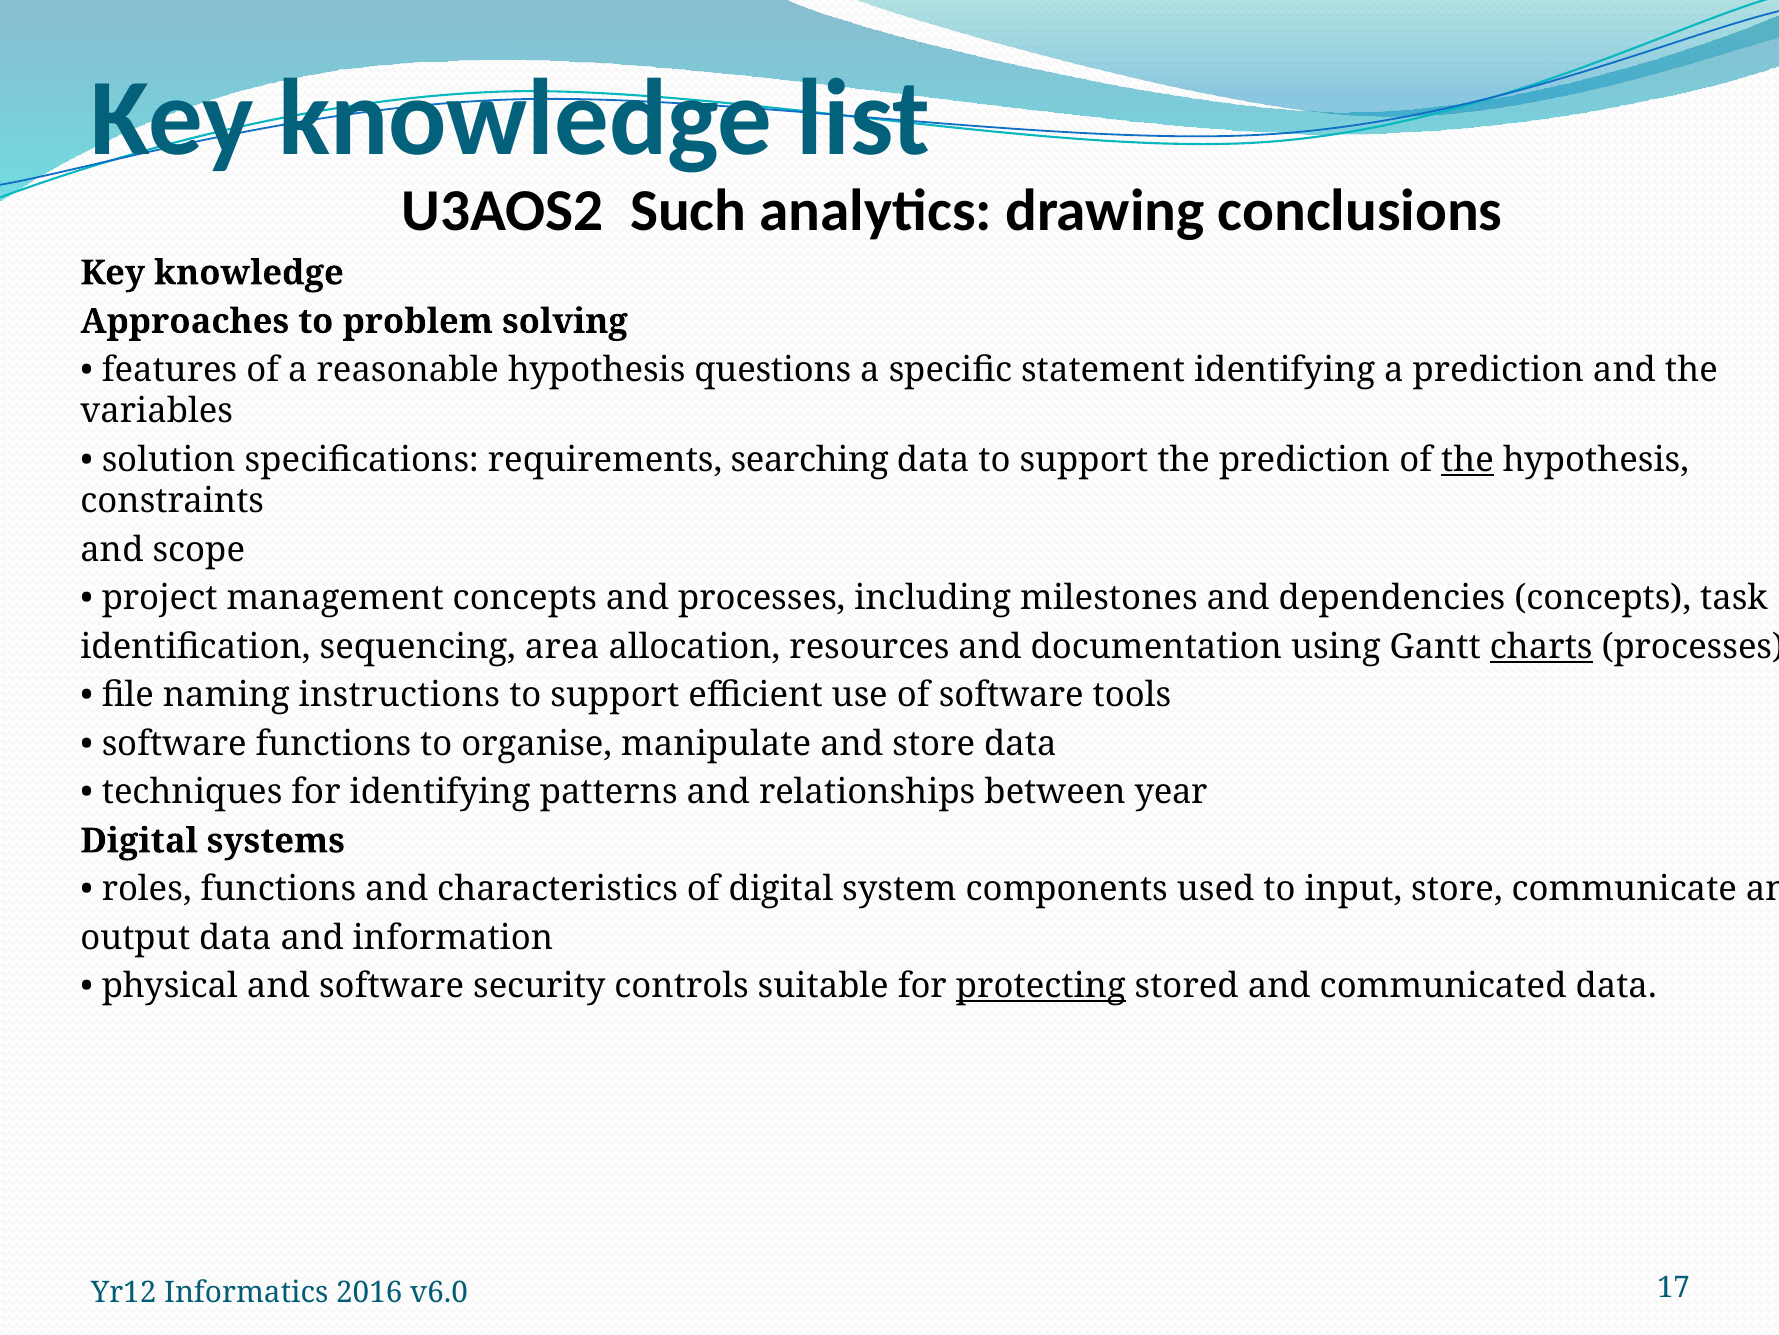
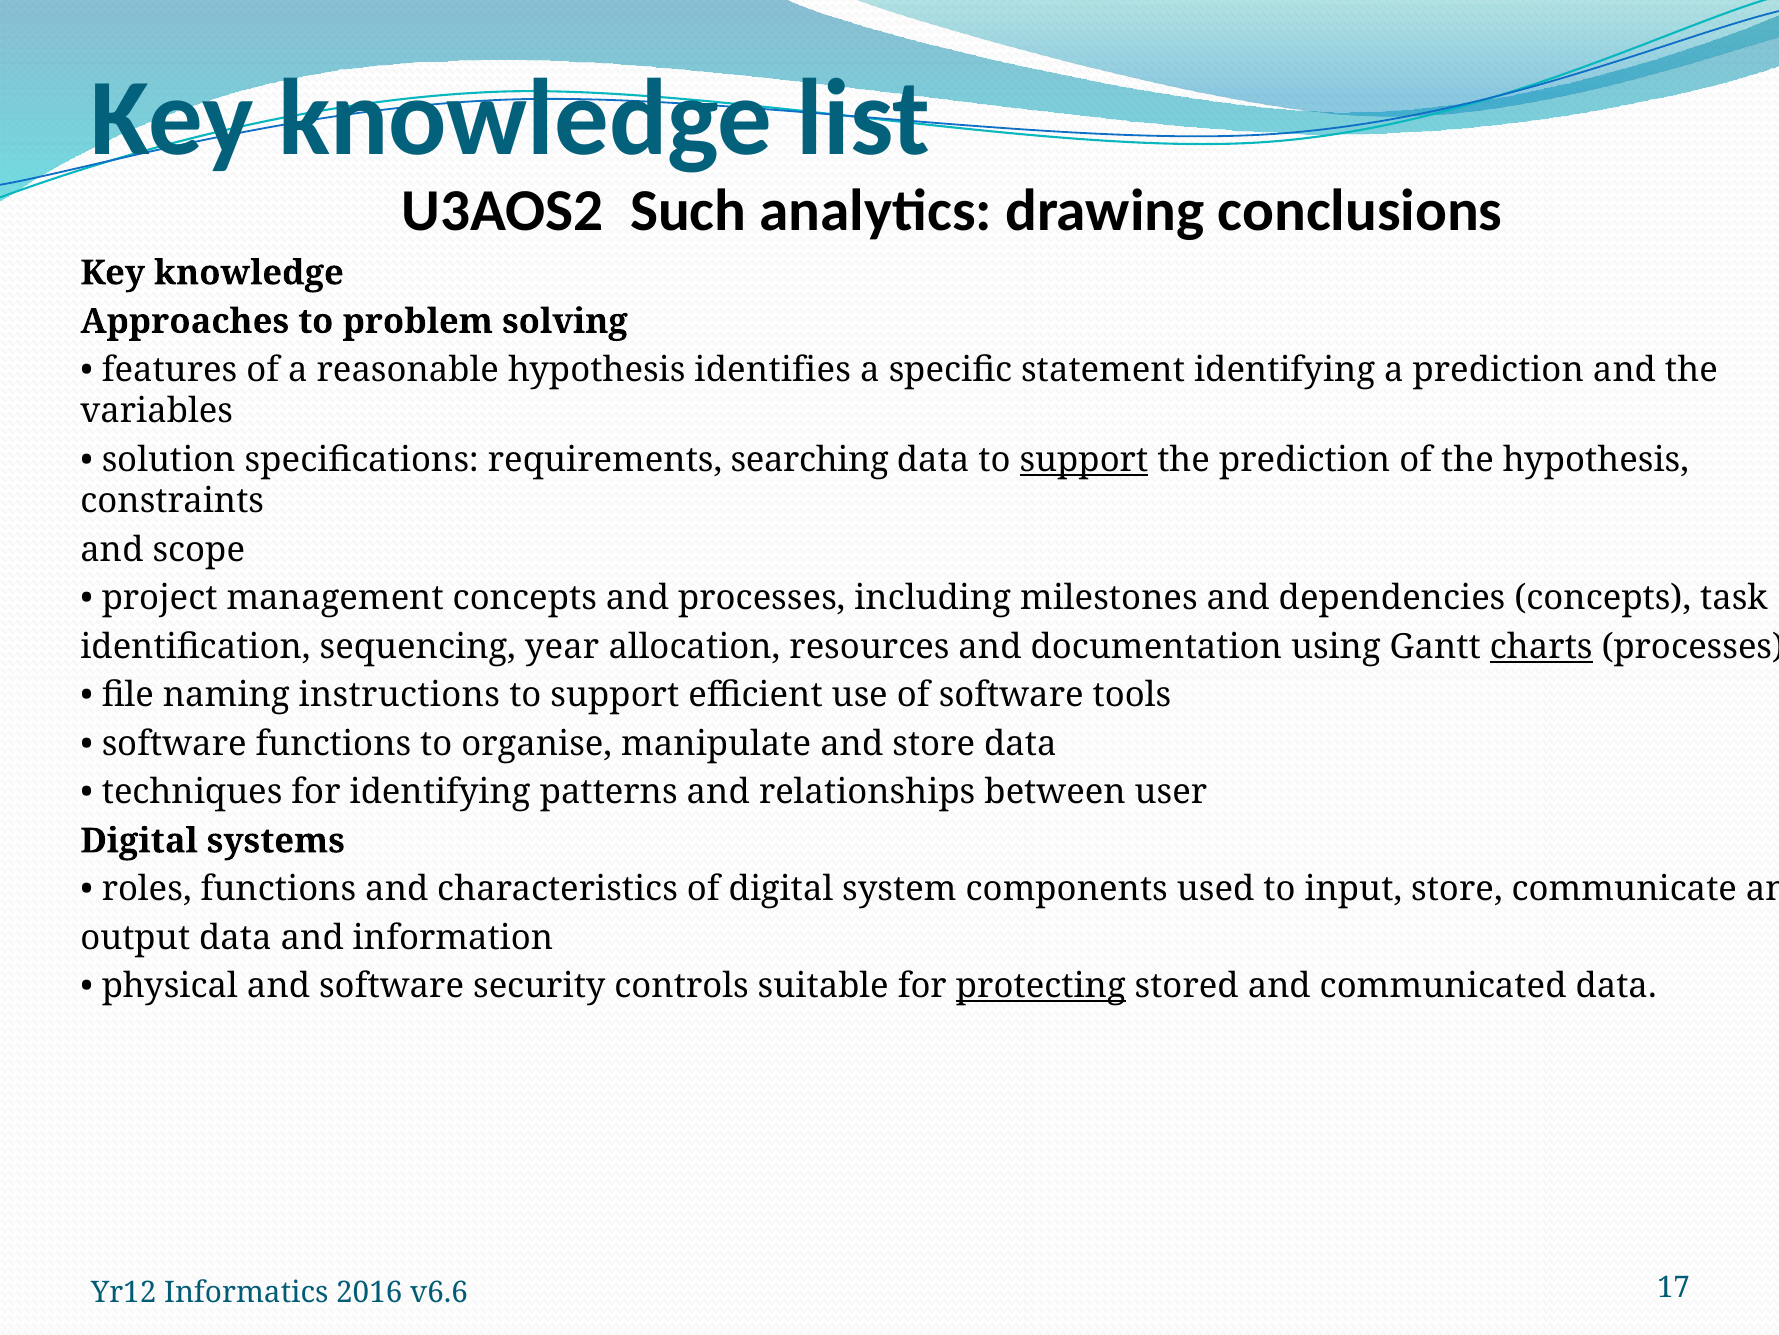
questions: questions -> identifies (773, 370)
support underline: none -> present (1084, 460)
the underline: present -> none (1468, 460)
area: area -> year (562, 647)
year: year -> user (1171, 792)
v6.0: v6.0 -> v6.6 (439, 1292)
